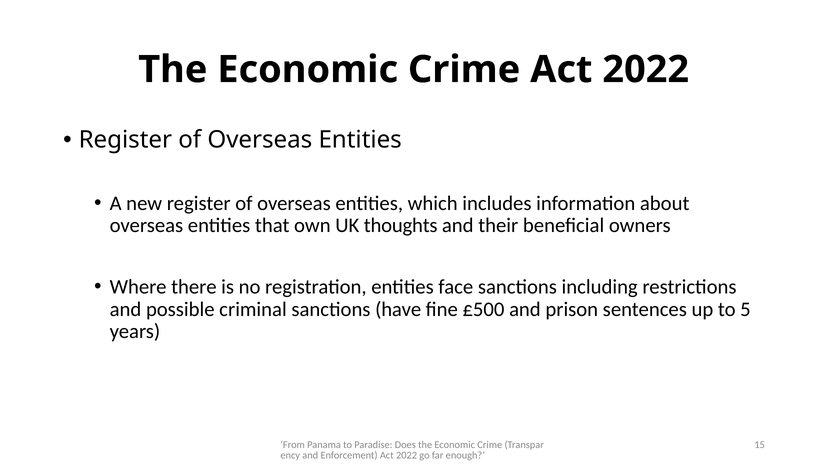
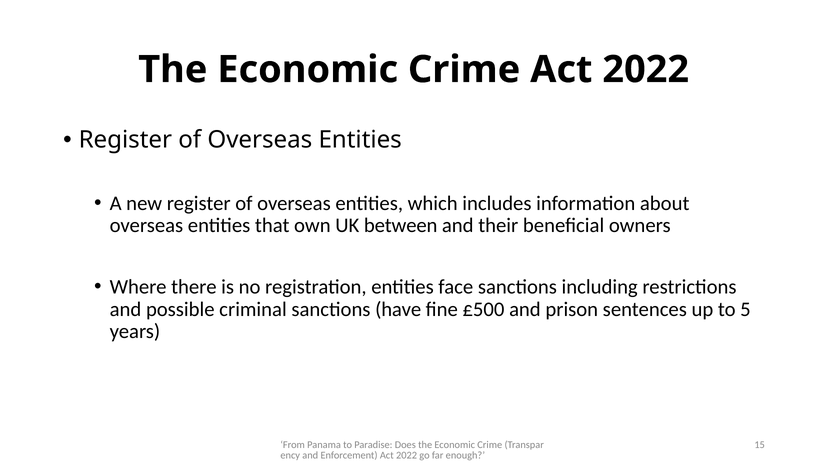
thoughts: thoughts -> between (401, 225)
